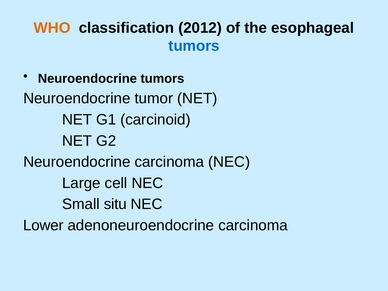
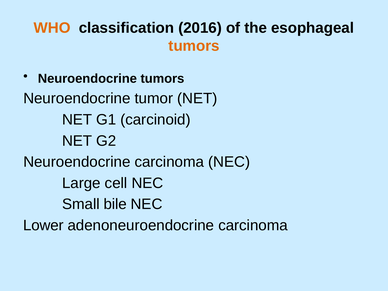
2012: 2012 -> 2016 (200, 28)
tumors colour: blue -> orange (194, 46)
situ: situ -> bile (115, 204)
